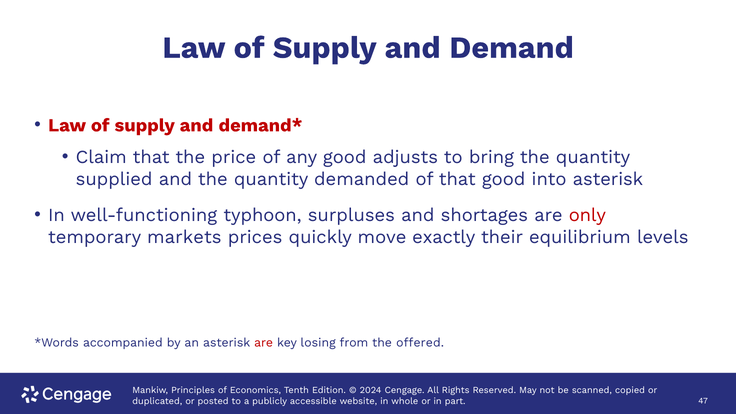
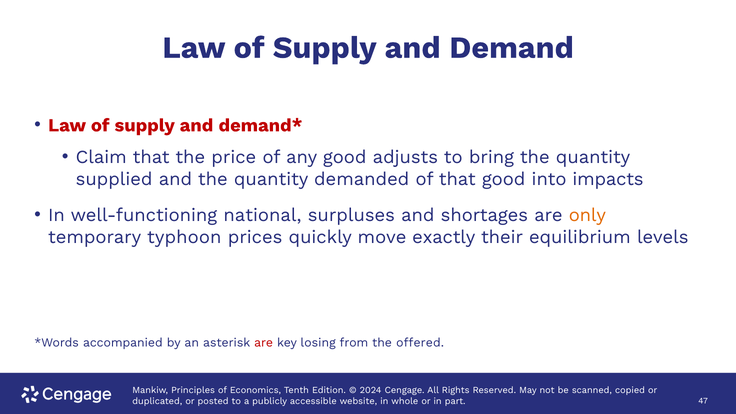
into asterisk: asterisk -> impacts (608, 179)
typhoon: typhoon -> national (262, 215)
only colour: red -> orange (587, 215)
markets: markets -> typhoon (184, 237)
